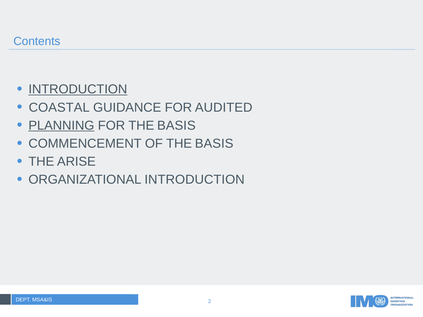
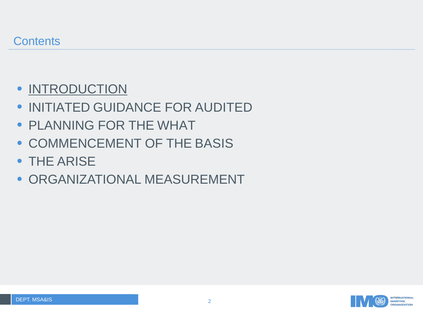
COASTAL: COASTAL -> INITIATED (59, 108)
PLANNING underline: present -> none (61, 126)
FOR THE BASIS: BASIS -> WHAT (176, 126)
ORGANIZATIONAL INTRODUCTION: INTRODUCTION -> MEASUREMENT (195, 180)
